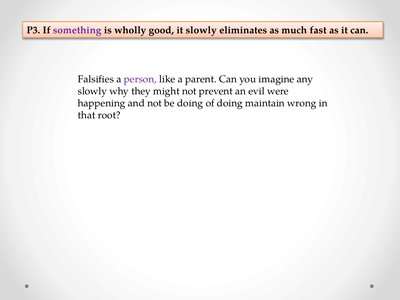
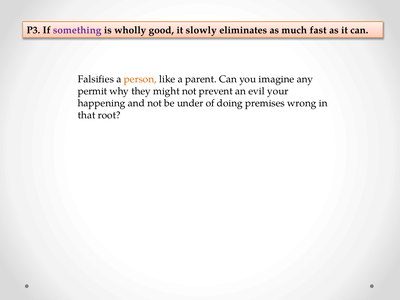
person colour: purple -> orange (140, 79)
slowly: slowly -> permit (92, 91)
were: were -> your (278, 91)
be doing: doing -> under (190, 103)
maintain: maintain -> premises (265, 103)
